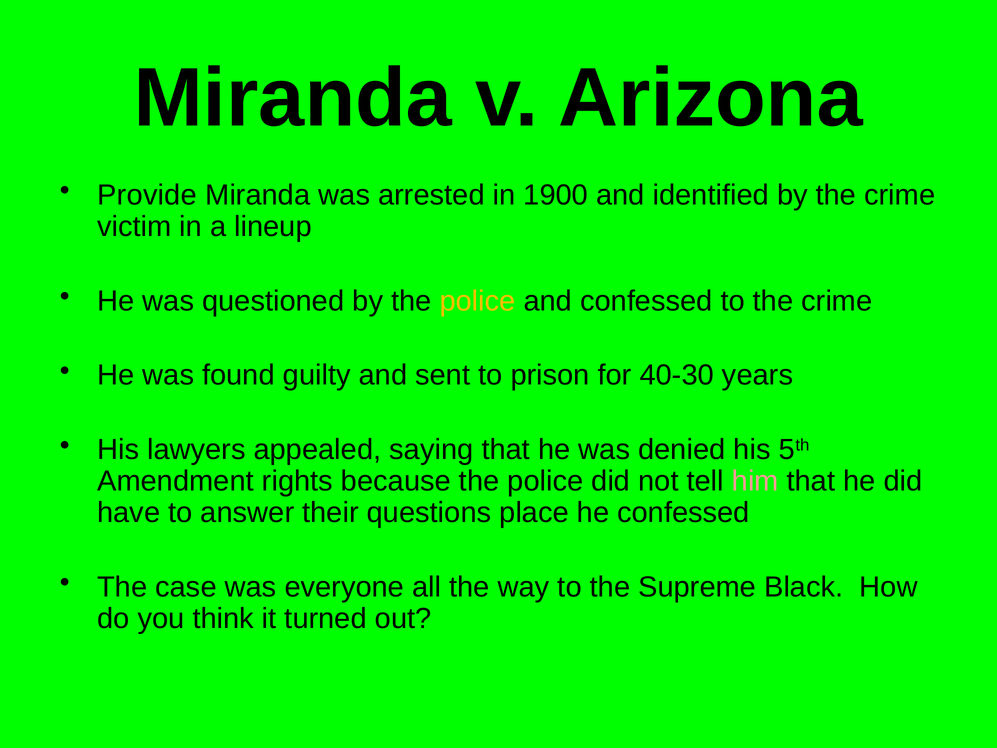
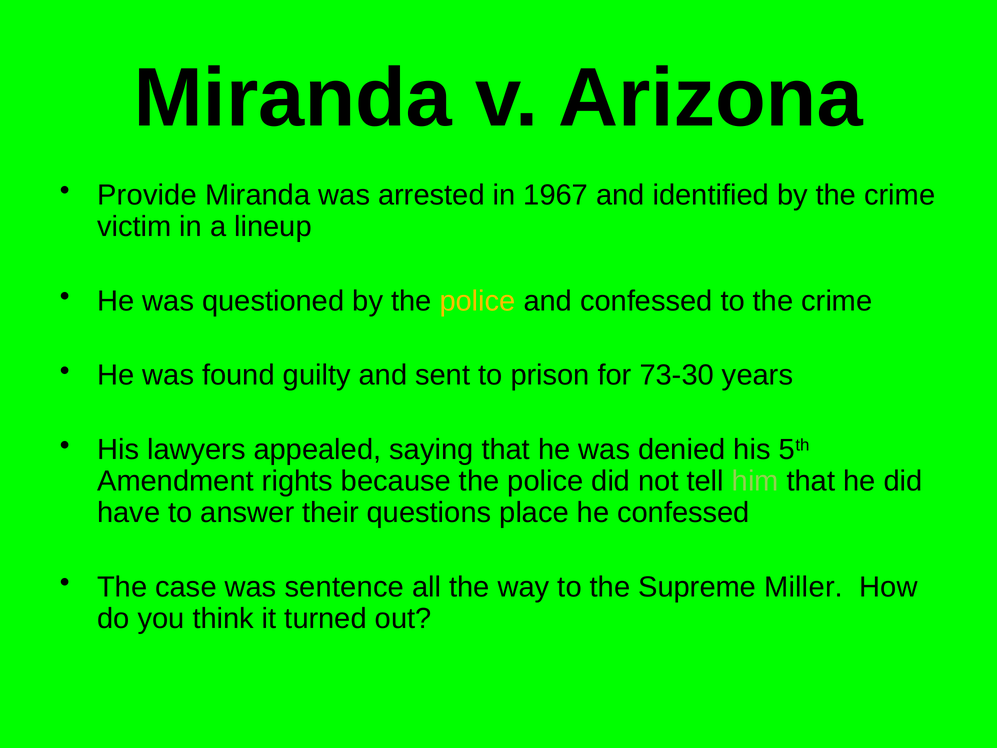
1900: 1900 -> 1967 (556, 195)
40-30: 40-30 -> 73-30 (677, 375)
him colour: pink -> light green (755, 481)
everyone: everyone -> sentence (344, 587)
Black: Black -> Miller (804, 587)
